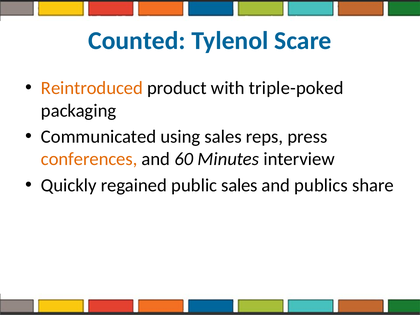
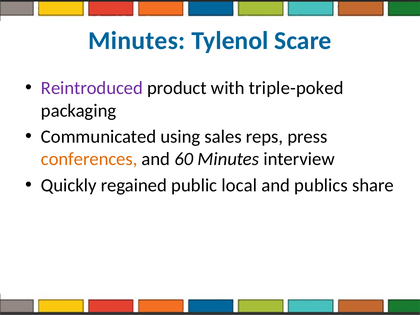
Counted: Counted -> Minutes (137, 41)
Reintroduced colour: orange -> purple (92, 88)
public sales: sales -> local (239, 185)
